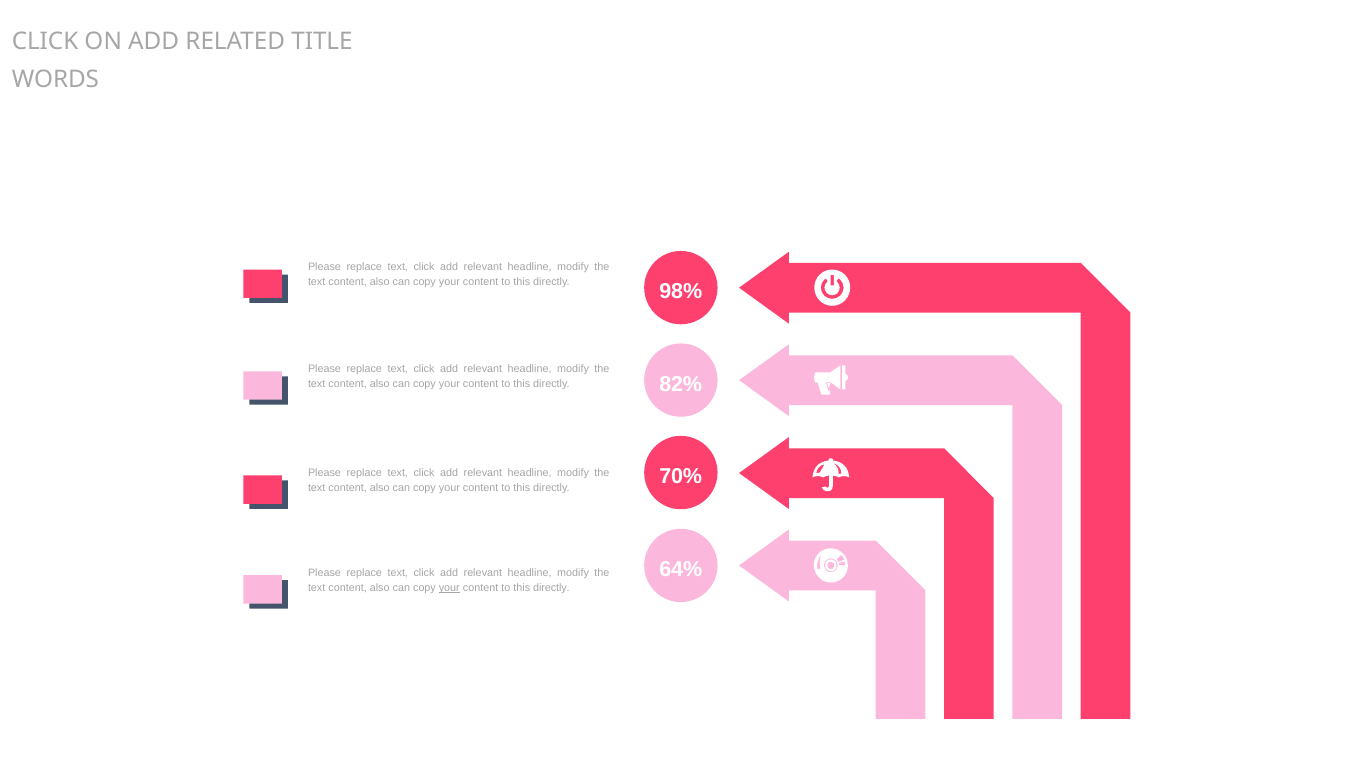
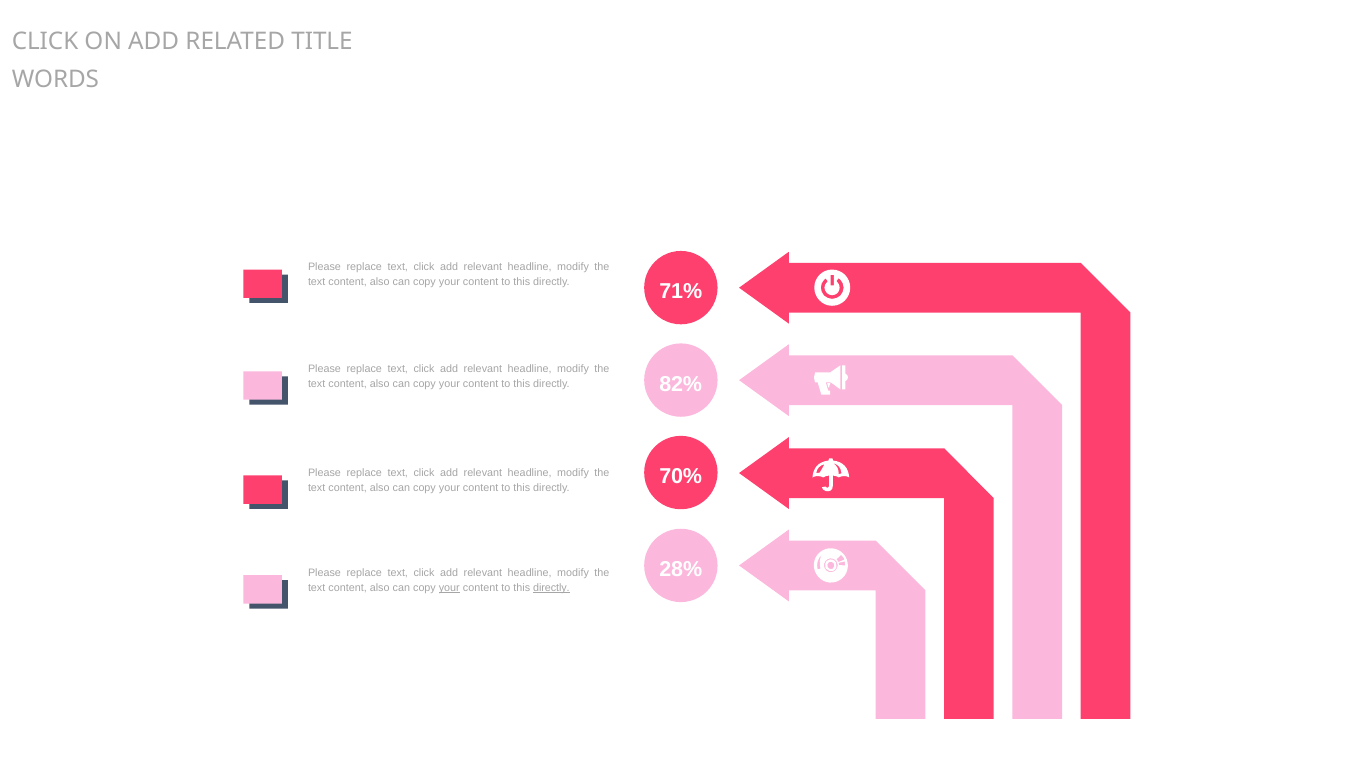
98%: 98% -> 71% (681, 292)
64%: 64% -> 28% (681, 570)
directly underline: none -> present (551, 588)
